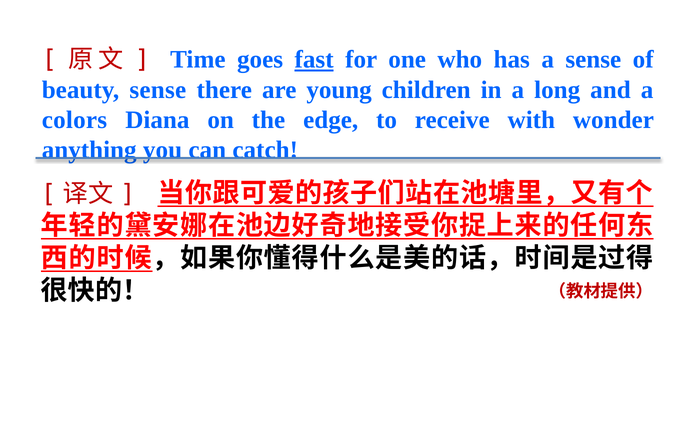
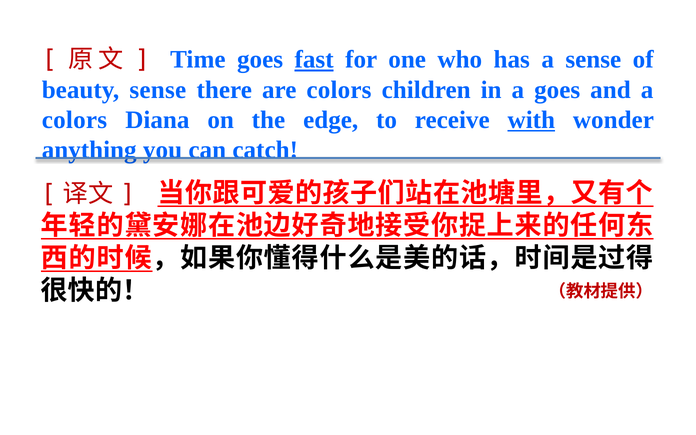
are young: young -> colors (339, 90)
a long: long -> goes (557, 90)
with underline: none -> present (531, 120)
